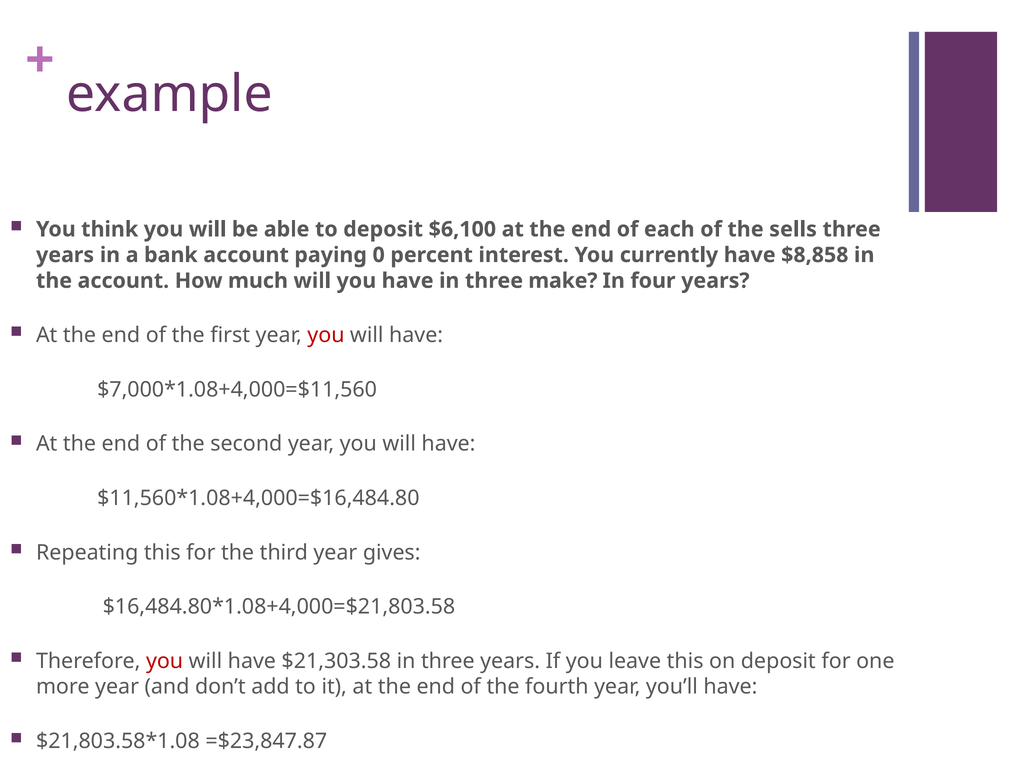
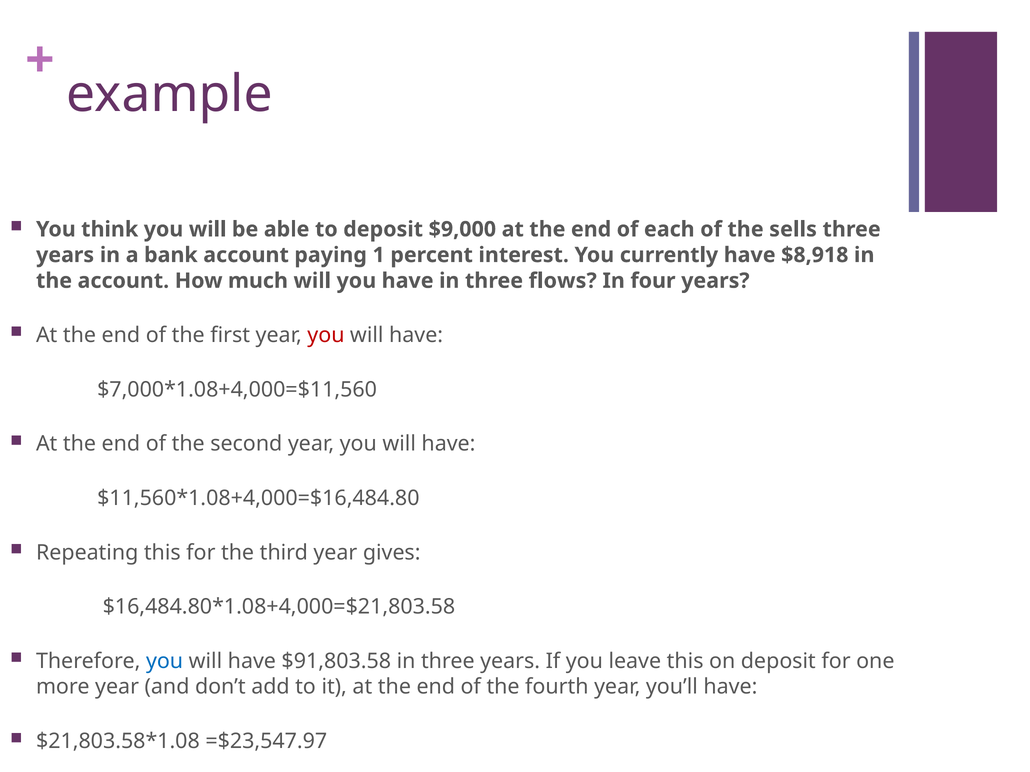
$6,100: $6,100 -> $9,000 (462, 229)
0: 0 -> 1 (379, 255)
$8,858: $8,858 -> $8,918 (815, 255)
make: make -> flows (563, 281)
you colour: red -> blue (165, 662)
$21,303.58: $21,303.58 -> $91,803.58 (336, 662)
=$23,847.87: =$23,847.87 -> =$23,547.97 (266, 742)
